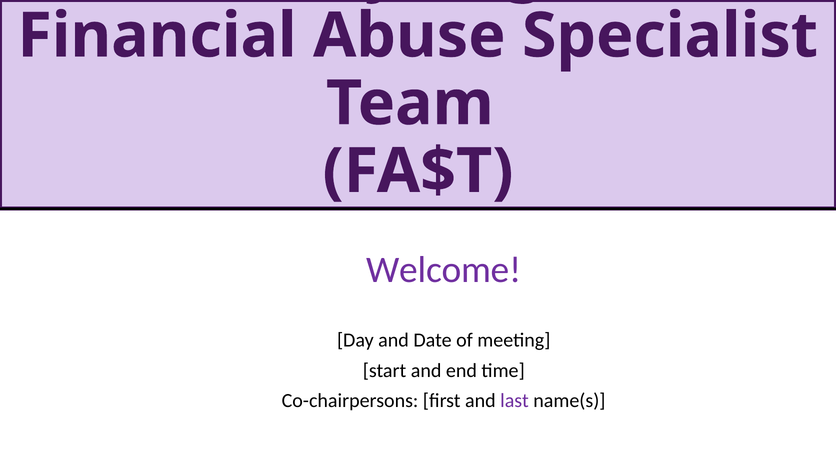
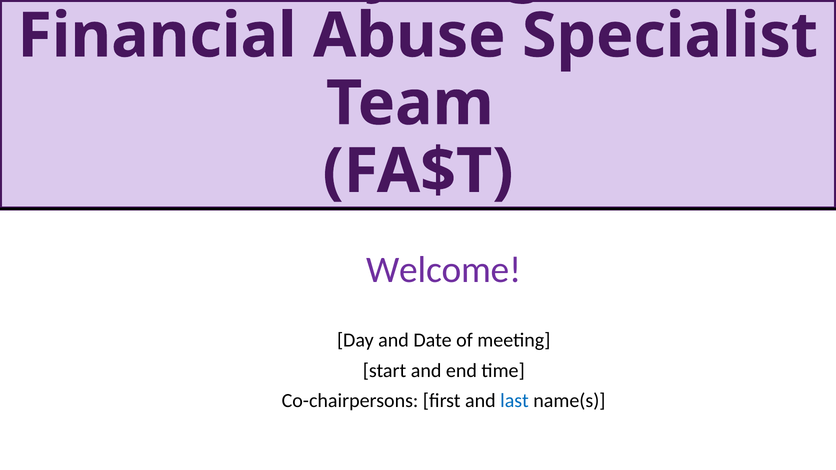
last colour: purple -> blue (515, 401)
